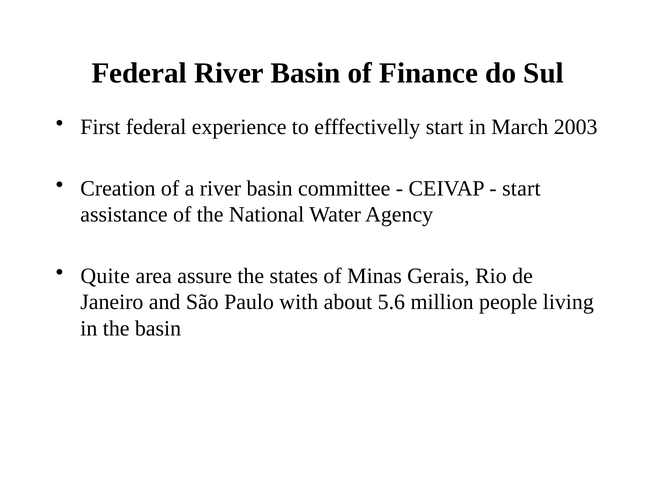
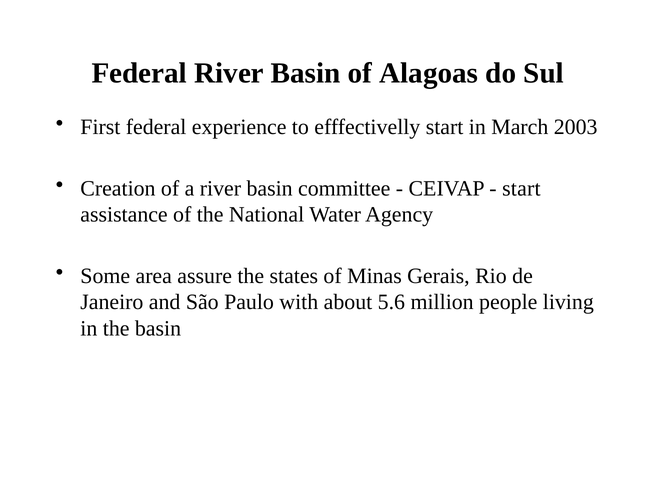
Finance: Finance -> Alagoas (429, 73)
Quite: Quite -> Some (105, 276)
